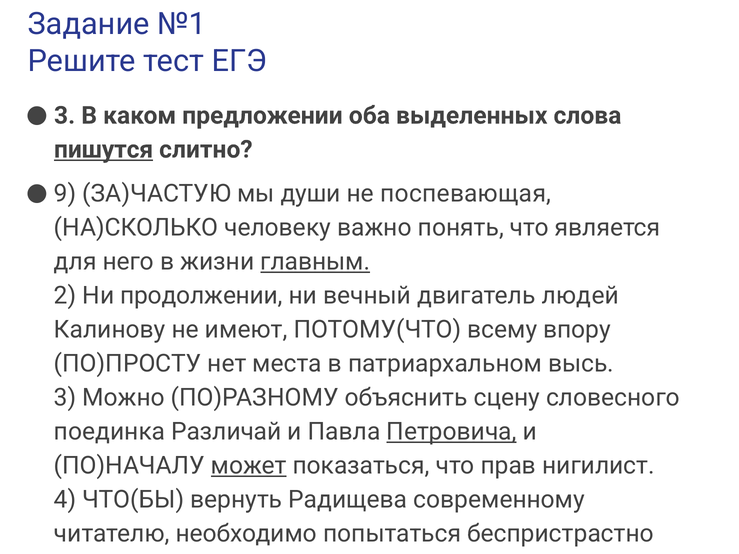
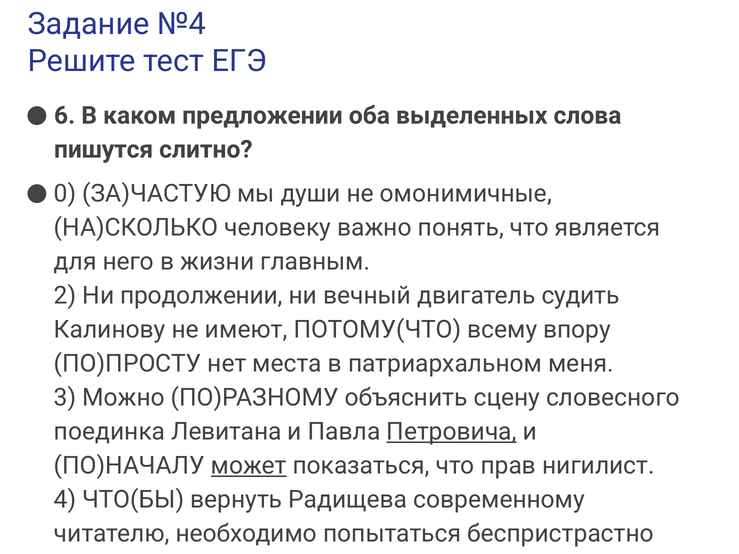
№1: №1 -> №4 (182, 24)
3: 3 -> 6 (65, 116)
пишутся underline: present -> none (104, 150)
9: 9 -> 0 (65, 194)
поспевающая: поспевающая -> омонимичные (466, 194)
главным underline: present -> none (315, 262)
людей: людей -> судить (581, 296)
высь: высь -> меня (581, 364)
Различай: Различай -> Левитана (226, 432)
